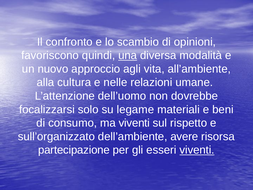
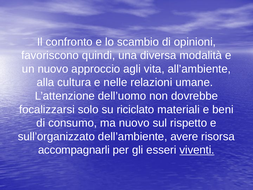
una underline: present -> none (128, 55)
legame: legame -> riciclato (135, 109)
ma viventi: viventi -> nuovo (134, 123)
partecipazione: partecipazione -> accompagnarli (74, 150)
